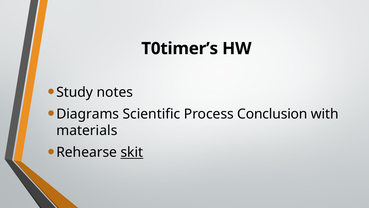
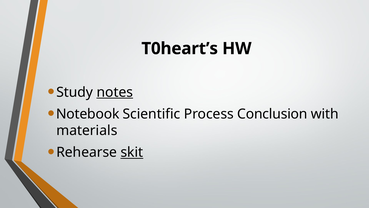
T0timer’s: T0timer’s -> T0heart’s (180, 48)
notes underline: none -> present (115, 92)
Diagrams: Diagrams -> Notebook (88, 114)
